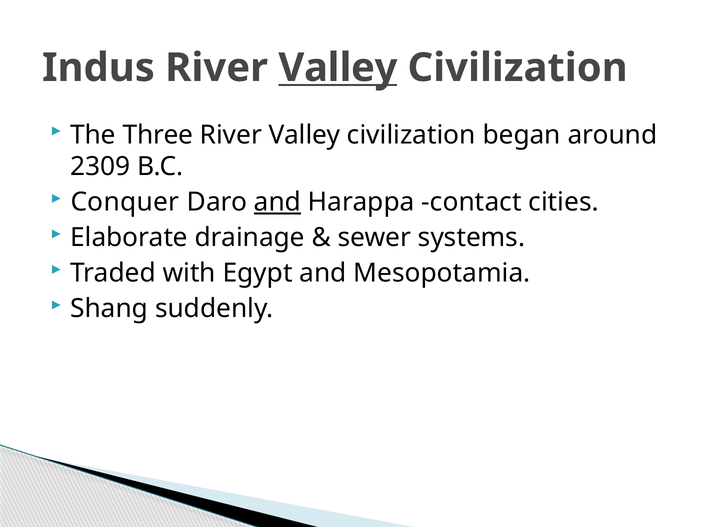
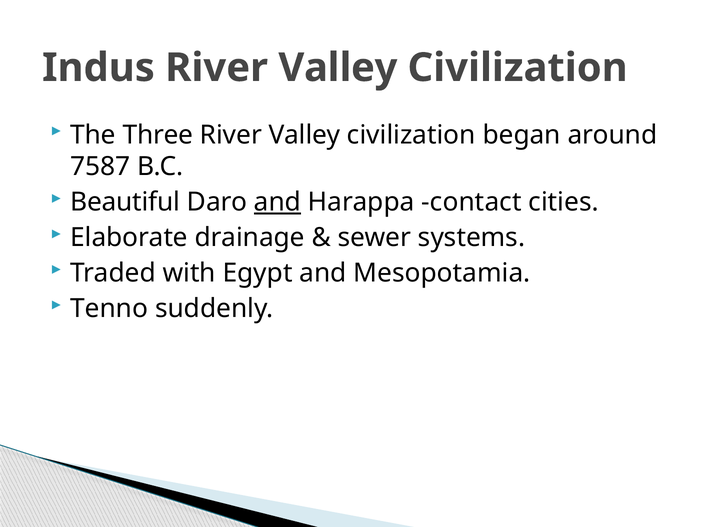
Valley underline: present -> none (338, 68)
2309: 2309 -> 7587 (100, 166)
Conquer: Conquer -> Beautiful (125, 202)
Shang: Shang -> Tenno (109, 309)
